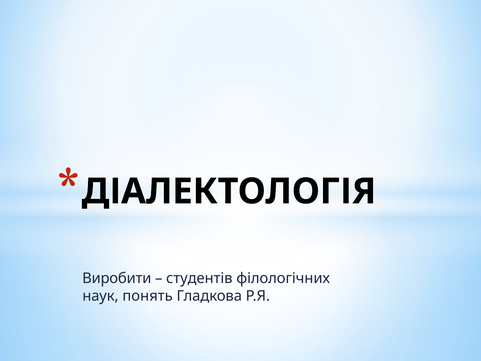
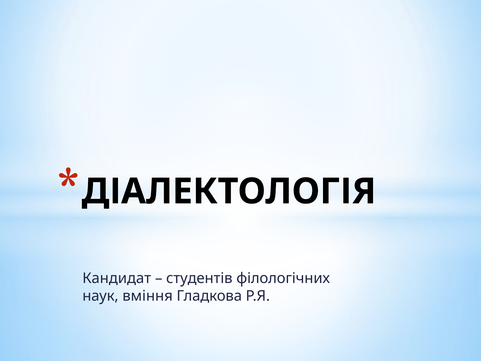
Виробити: Виробити -> Кандидат (117, 278)
понять: понять -> вміння (148, 296)
